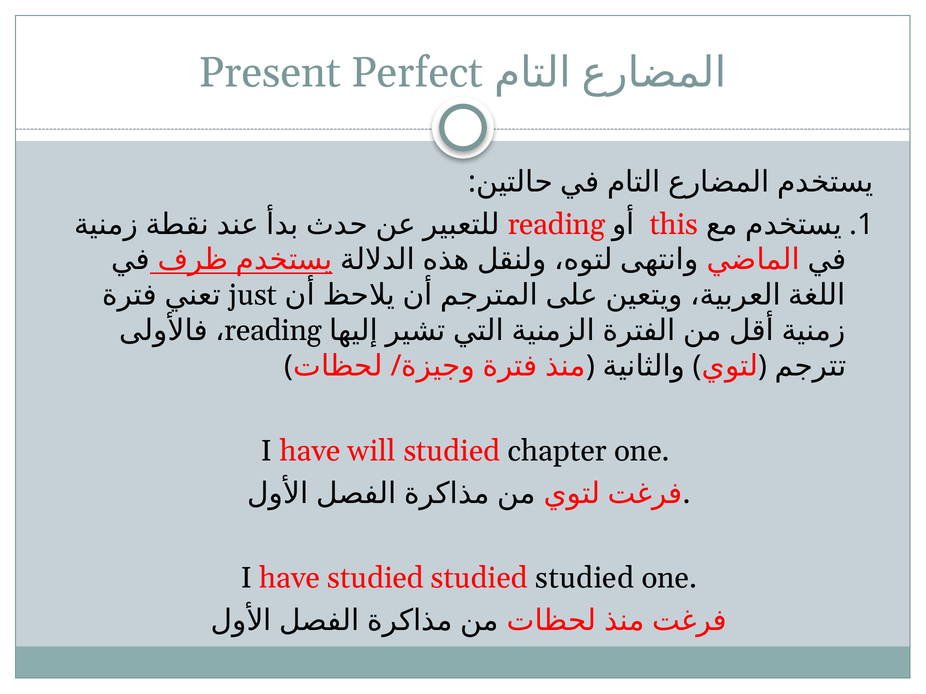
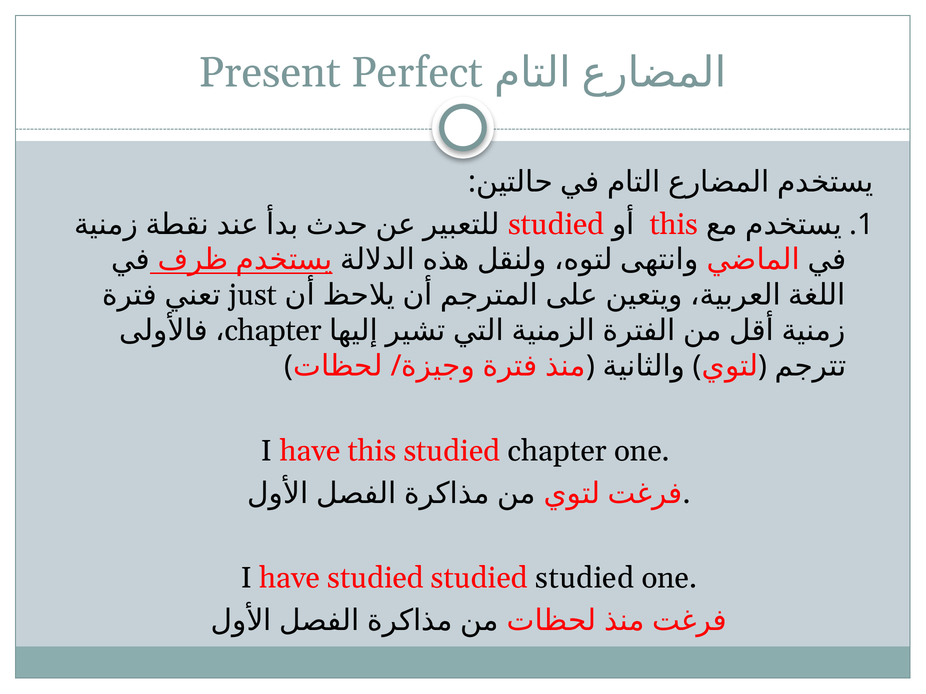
reading: reading -> studied (556, 224)
reading: reading -> chapter (273, 331)
have will: will -> this (372, 451)
